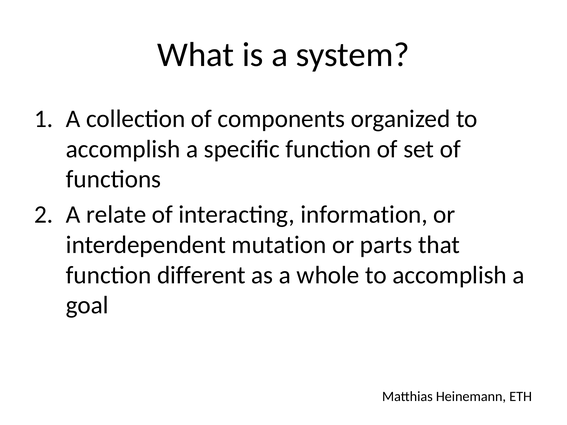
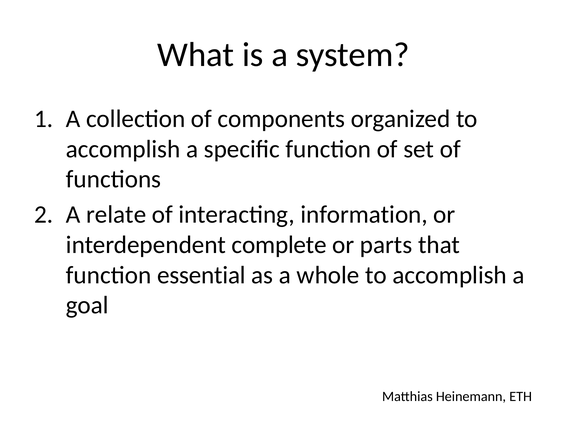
mutation: mutation -> complete (279, 245)
different: different -> essential (201, 275)
